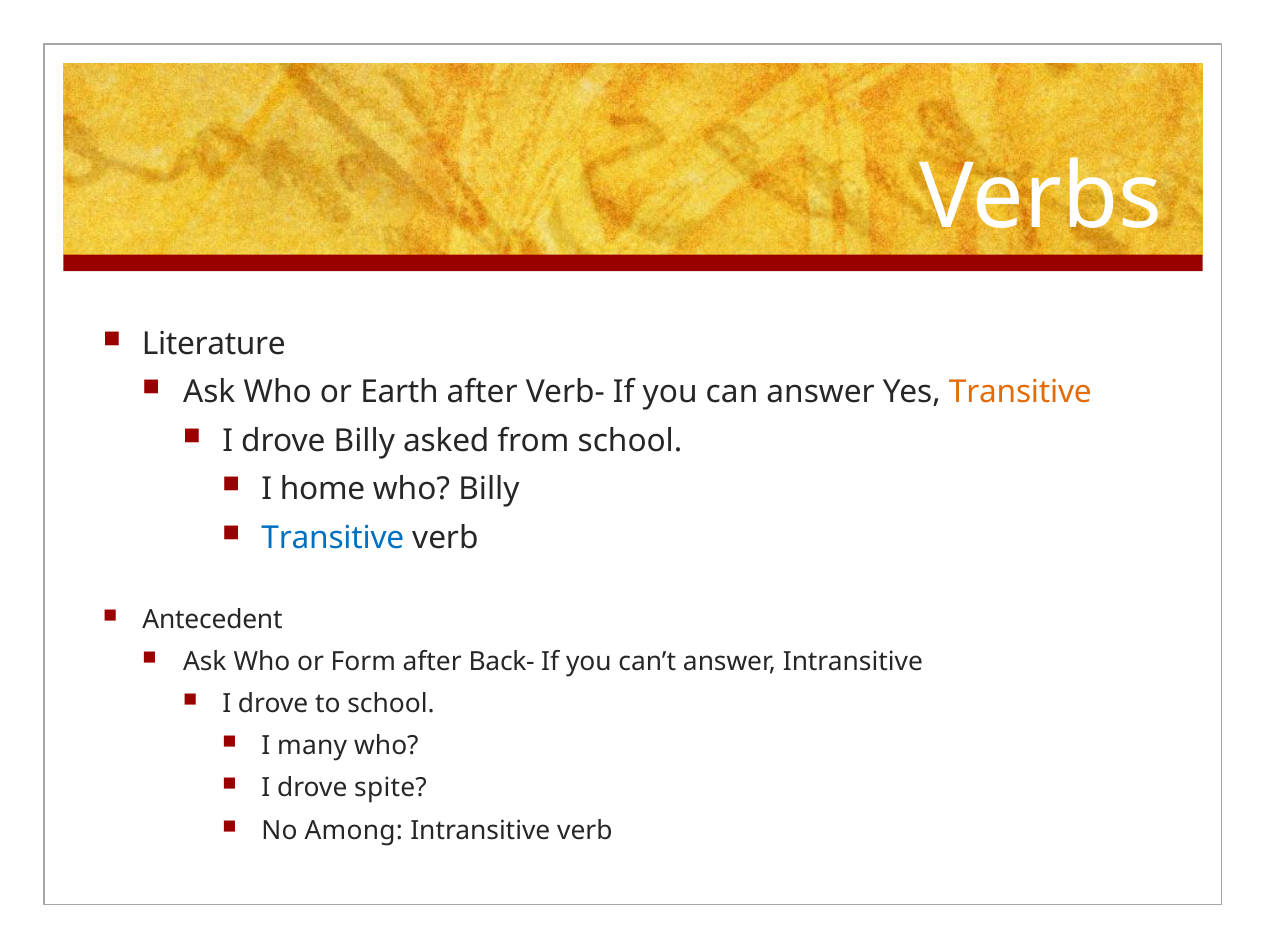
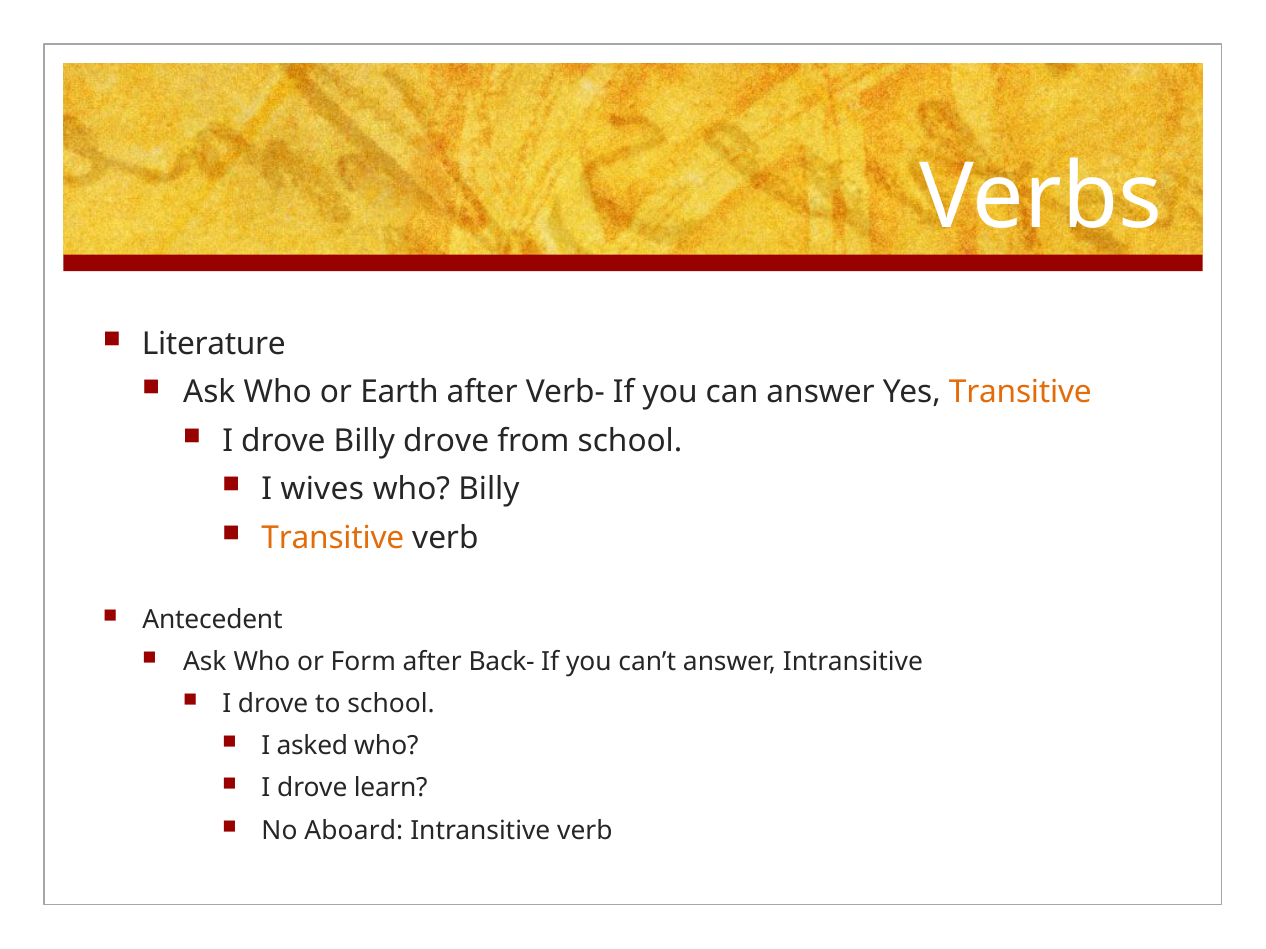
Billy asked: asked -> drove (446, 441)
home: home -> wives (322, 490)
Transitive colour: blue -> orange (333, 538)
many: many -> asked (312, 746)
spite: spite -> learn (391, 789)
Among: Among -> Aboard (354, 831)
